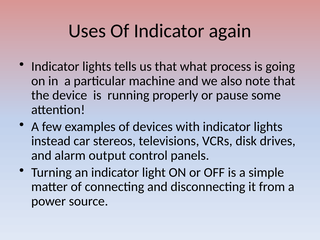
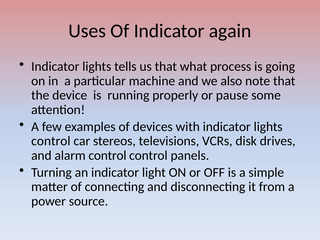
instead: instead -> control (51, 141)
alarm output: output -> control (107, 155)
